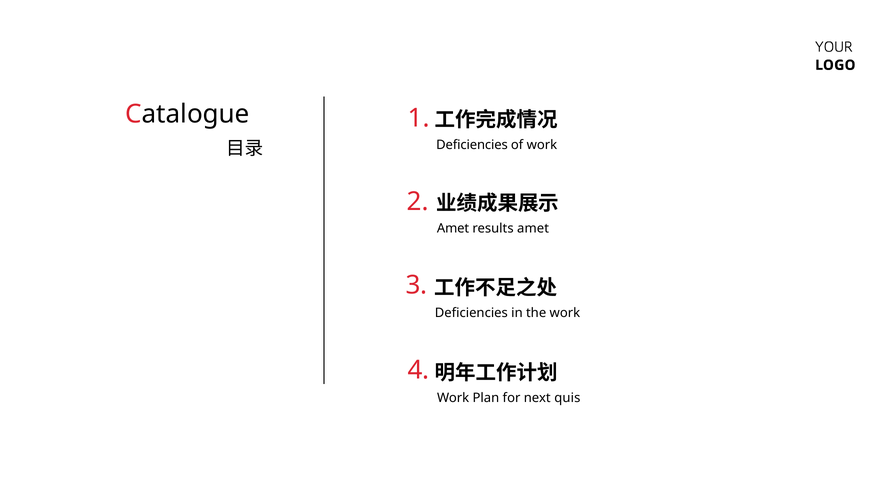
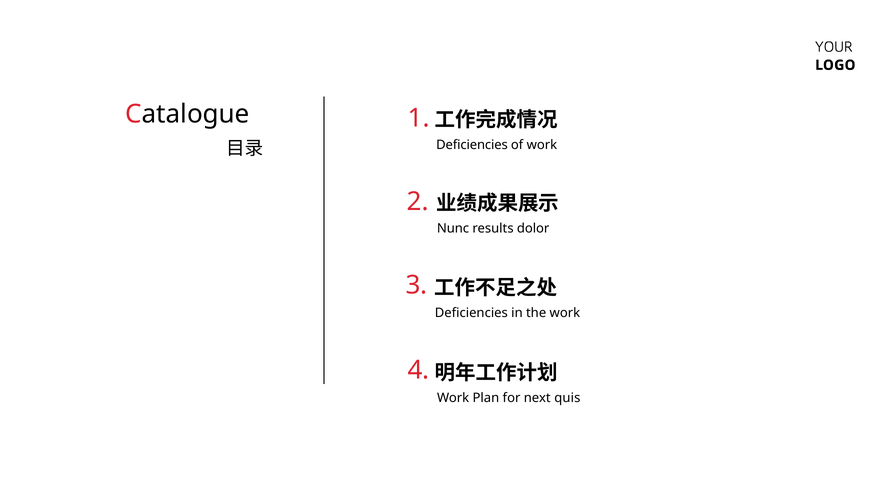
Amet: Amet -> Nunc (453, 228)
results amet: amet -> dolor (533, 228)
